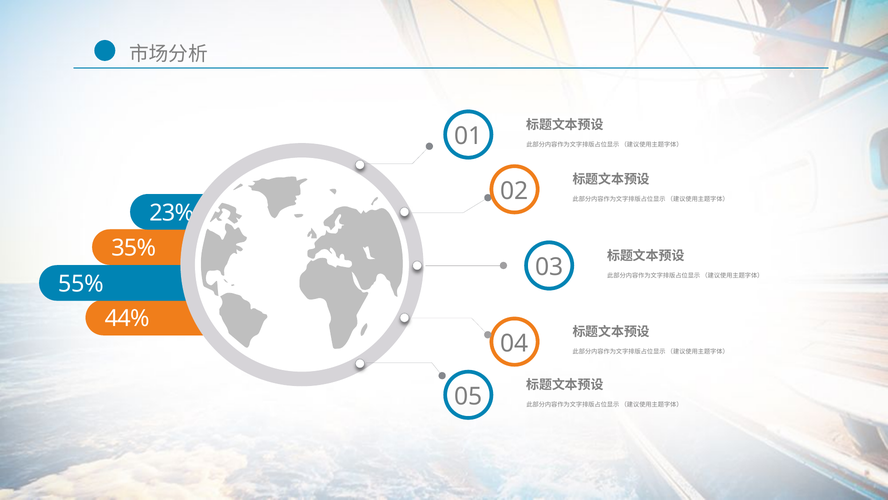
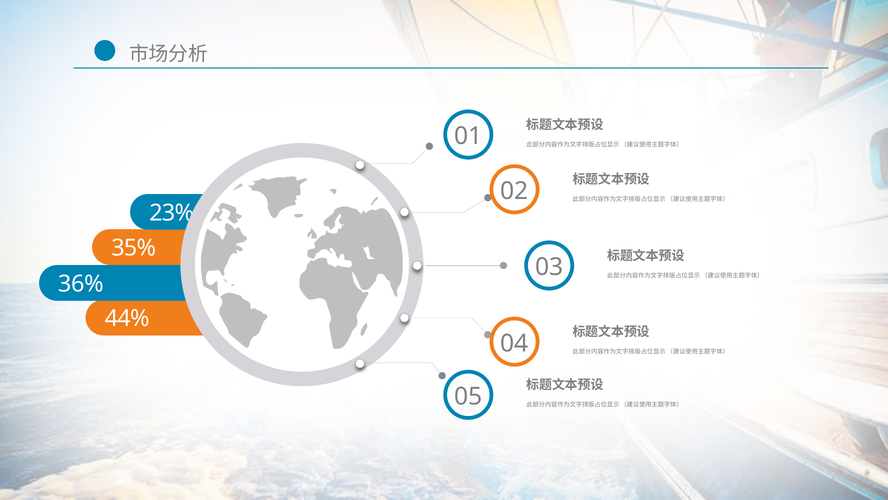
55%: 55% -> 36% (81, 284)
